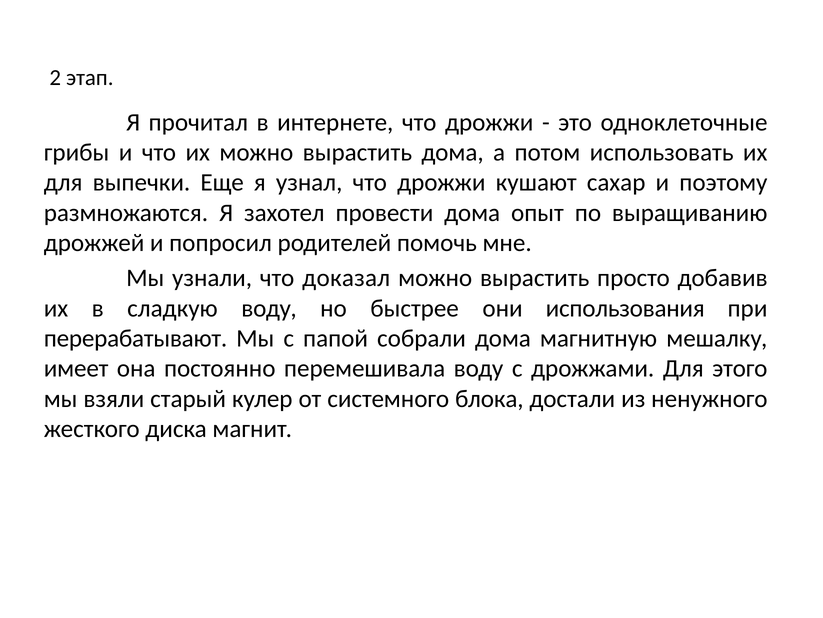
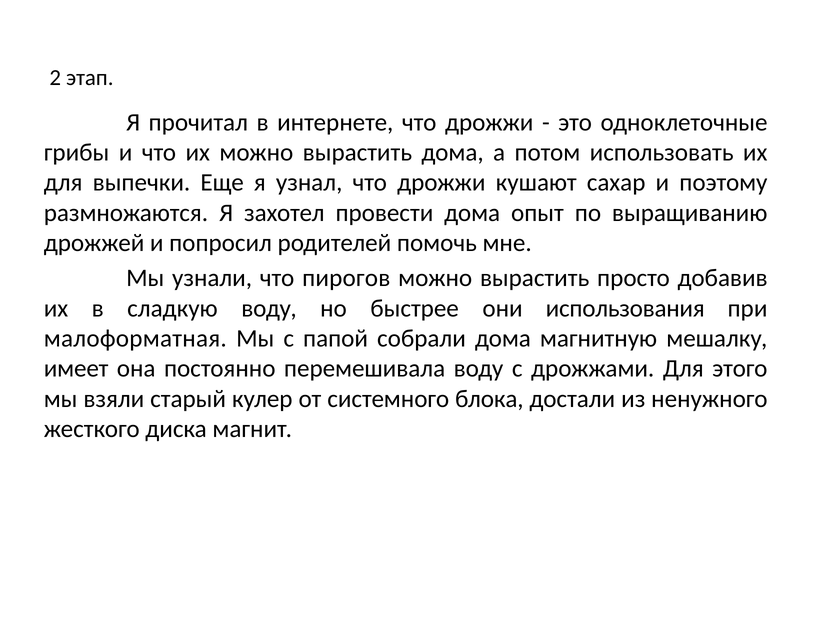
доказал: доказал -> пирогов (346, 278)
перерабатывают: перерабатывают -> малоформатная (135, 338)
